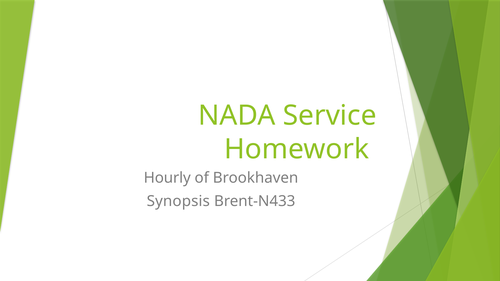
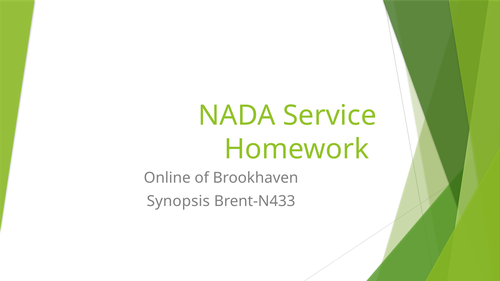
Hourly: Hourly -> Online (167, 178)
